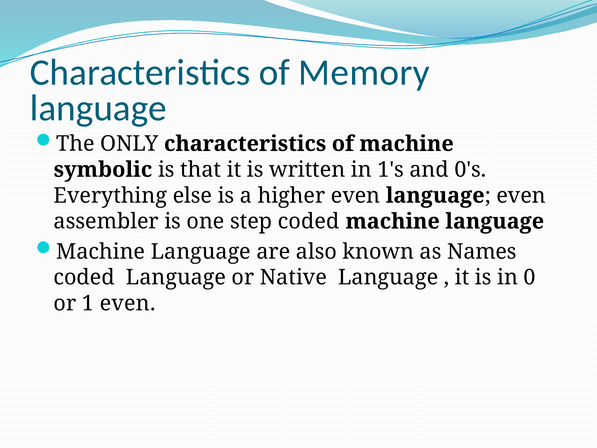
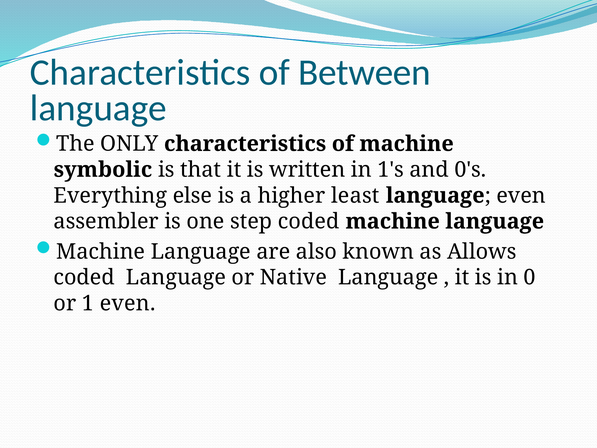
Memory: Memory -> Between (364, 72)
higher even: even -> least (355, 195)
Names: Names -> Allows (482, 251)
